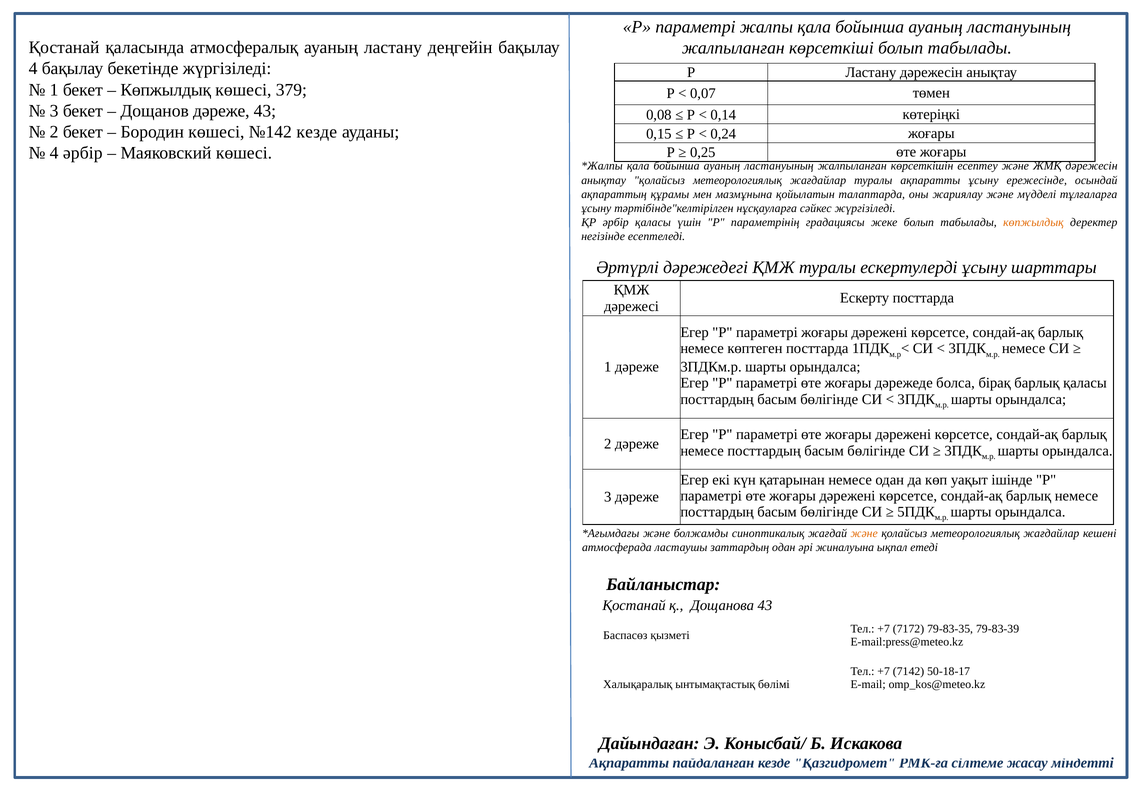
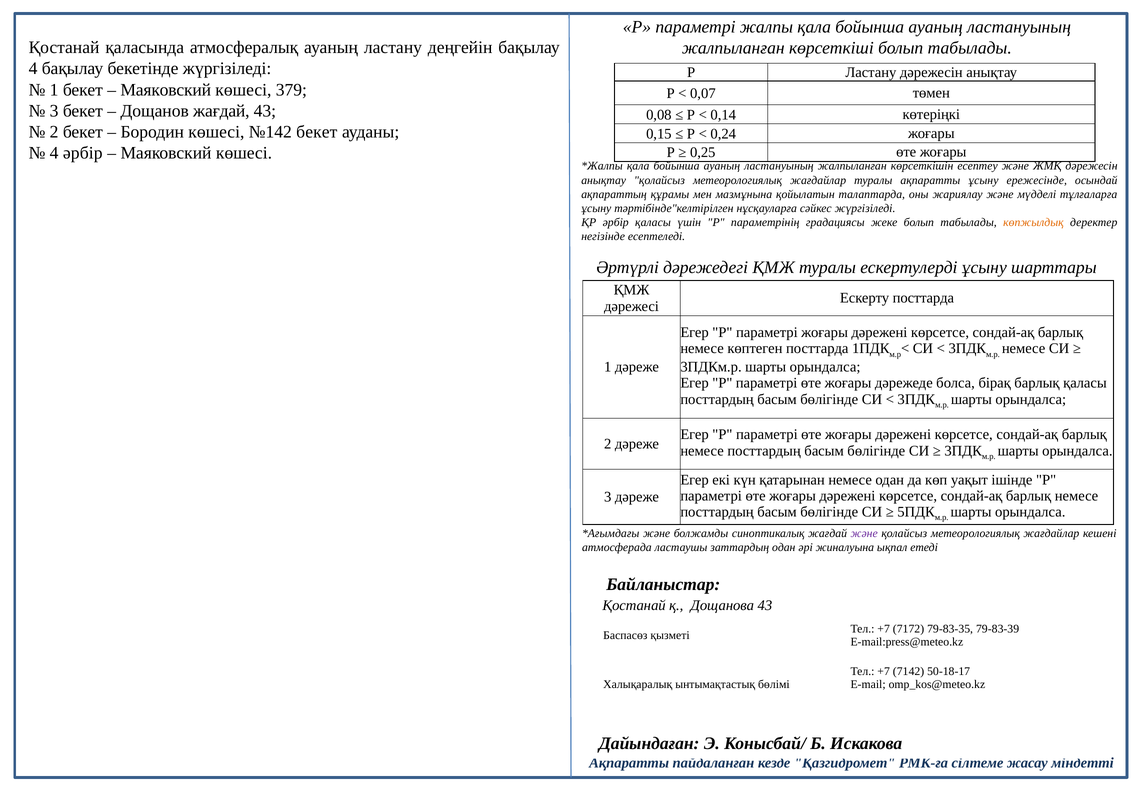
Көпжылдық: Көпжылдық -> Маяковский (166, 90)
Дощанов дәреже: дәреже -> жағдай (221, 111)
№142 кезде: кезде -> бекет (317, 132)
және colour: orange -> purple (864, 533)
